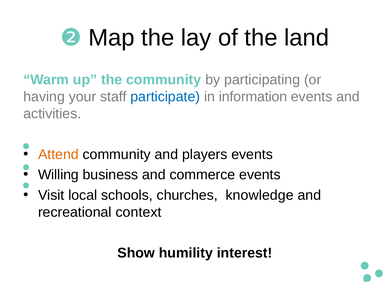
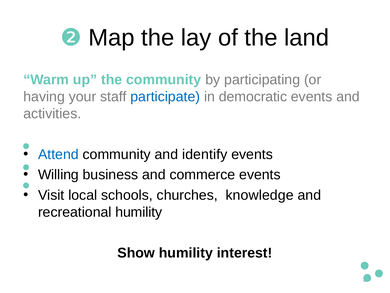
information: information -> democratic (253, 97)
Attend colour: orange -> blue (58, 154)
players: players -> identify (205, 154)
recreational context: context -> humility (139, 212)
